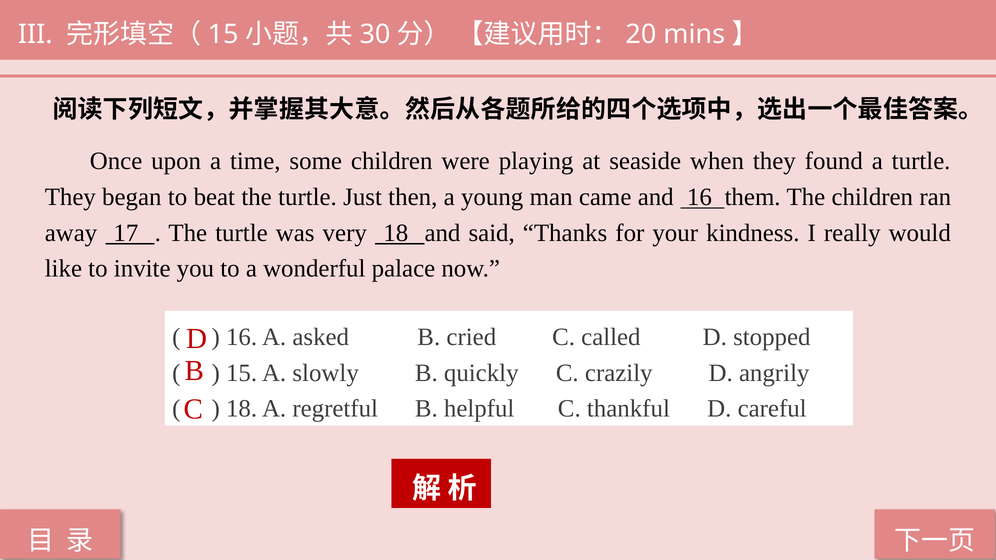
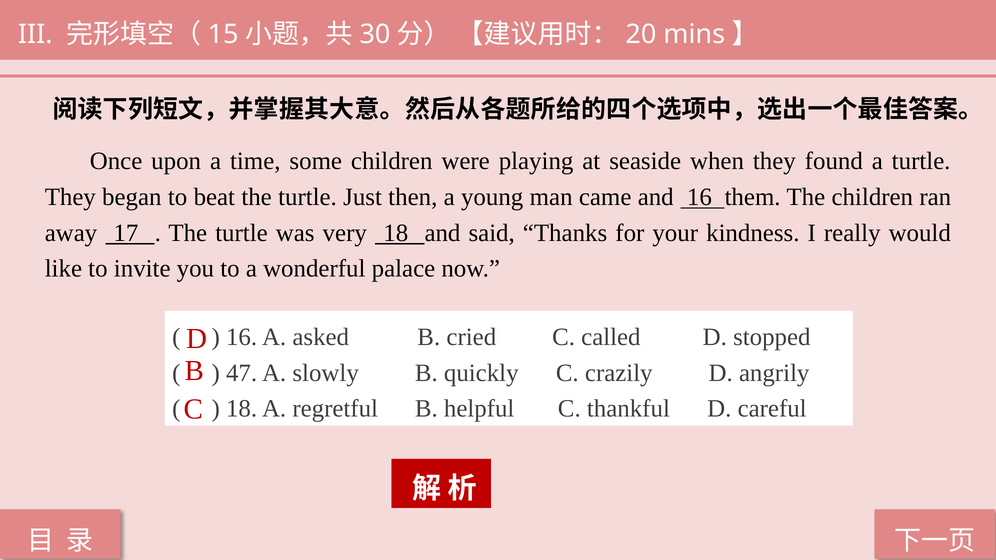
15: 15 -> 47 (242, 373)
